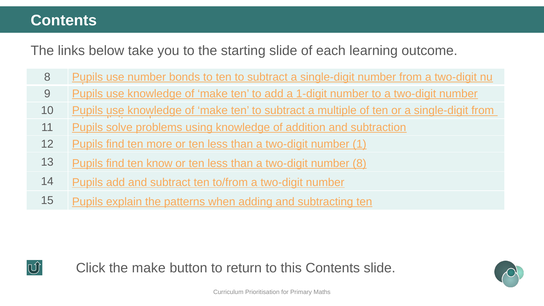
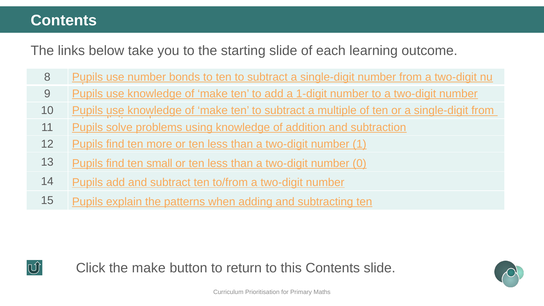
know: know -> small (159, 163)
number 8: 8 -> 0 (359, 163)
